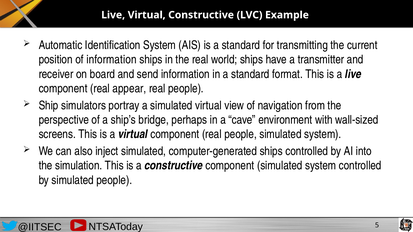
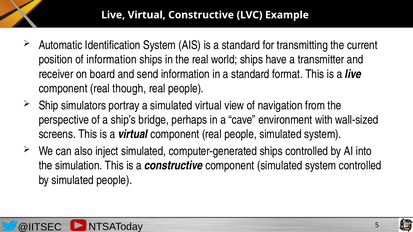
appear: appear -> though (129, 89)
